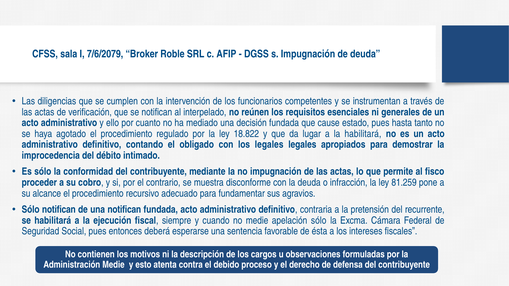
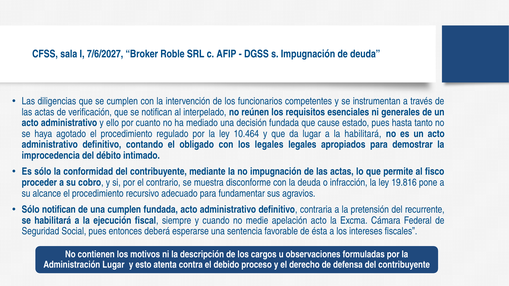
7/6/2079: 7/6/2079 -> 7/6/2027 (105, 54)
18.822: 18.822 -> 10.464 (246, 134)
81.259: 81.259 -> 19.816 (404, 183)
una notifican: notifican -> cumplen (124, 210)
apelación sólo: sólo -> acto (319, 221)
Medie: Medie -> Lugar (113, 265)
